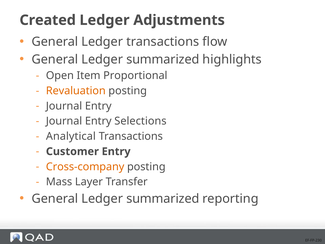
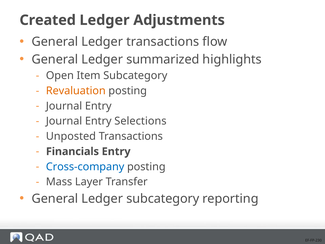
Item Proportional: Proportional -> Subcategory (135, 76)
Analytical: Analytical -> Unposted (71, 136)
Customer: Customer -> Financials (72, 151)
Cross-company colour: orange -> blue (85, 167)
summarized: summarized -> subcategory (163, 198)
